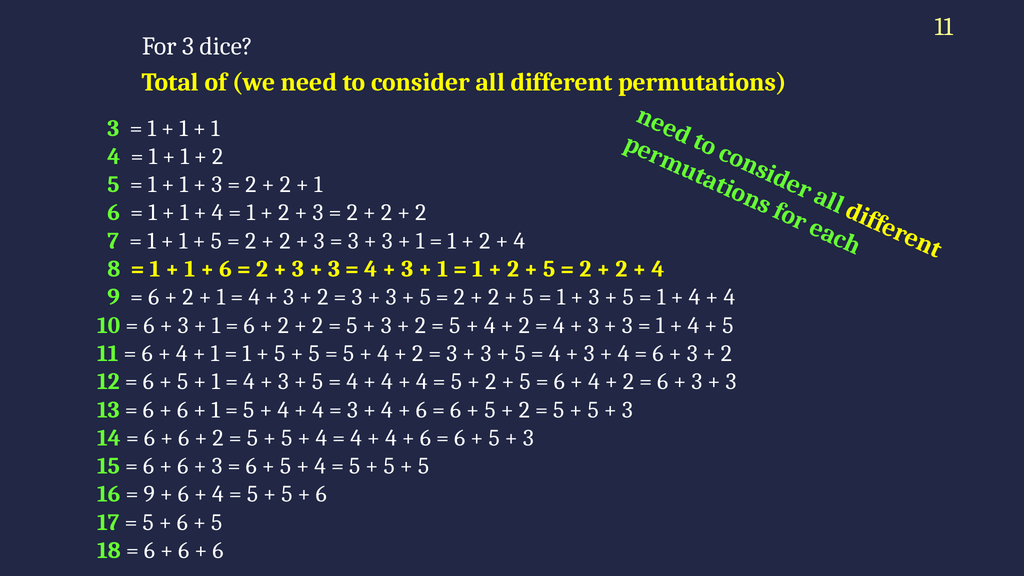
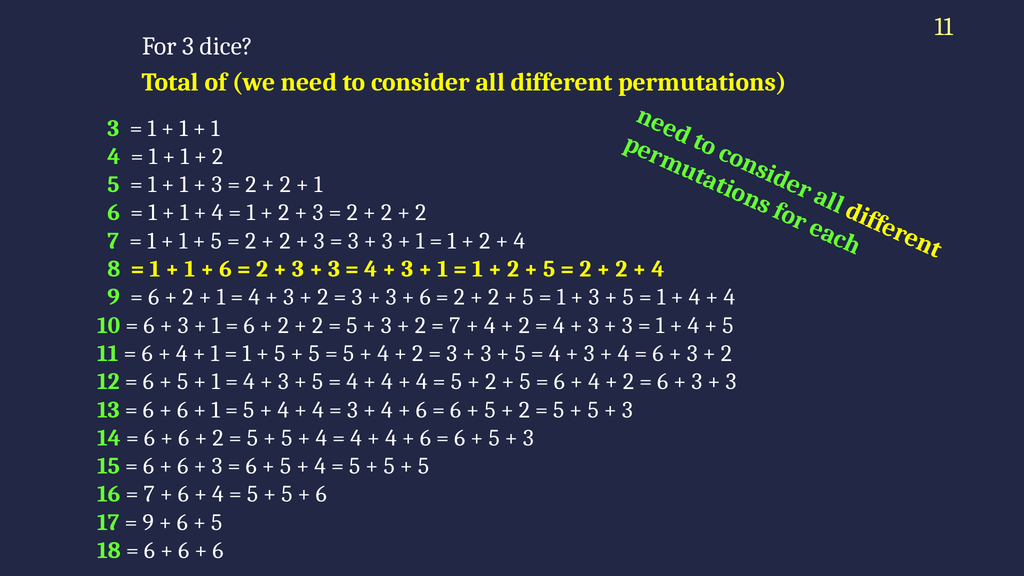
5: 5 -> 6 (425, 297)
5: 5 -> 7 (455, 325)
9: 9 -> 7 (149, 494)
5: 5 -> 9 (148, 522)
